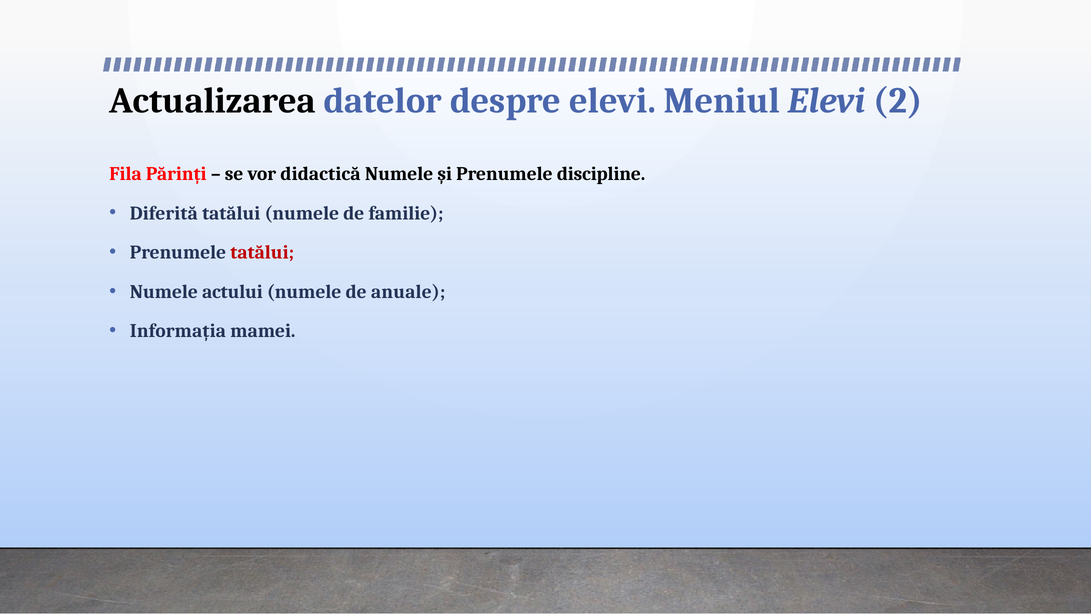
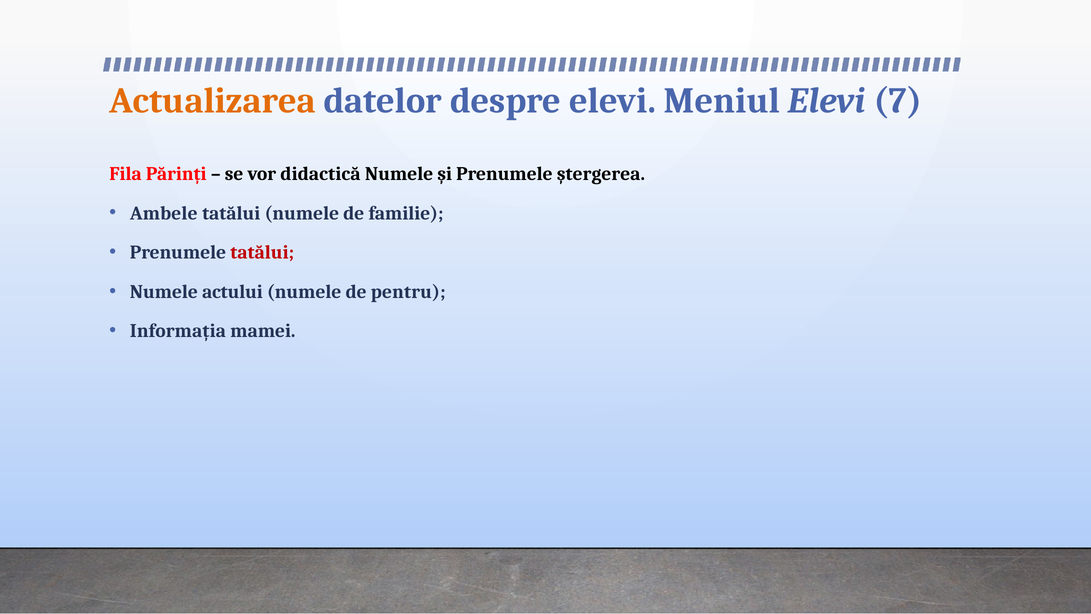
Actualizarea colour: black -> orange (213, 101)
2: 2 -> 7 (898, 101)
discipline: discipline -> ștergerea (601, 174)
Diferită: Diferită -> Ambele (164, 213)
anuale: anuale -> pentru (408, 292)
